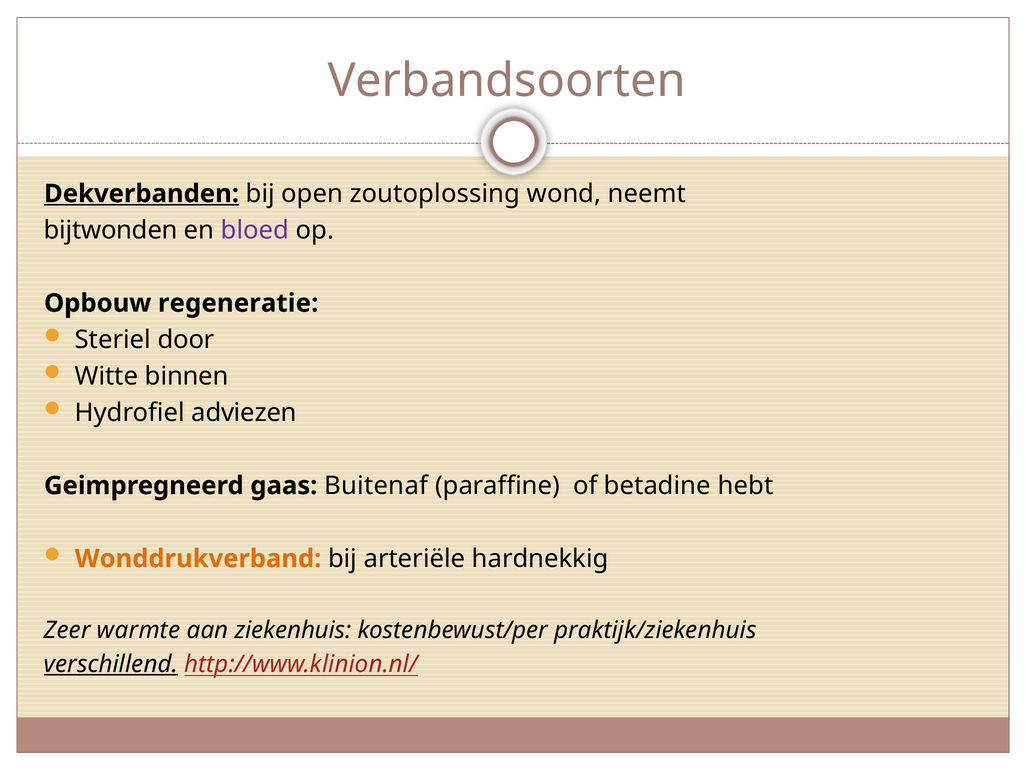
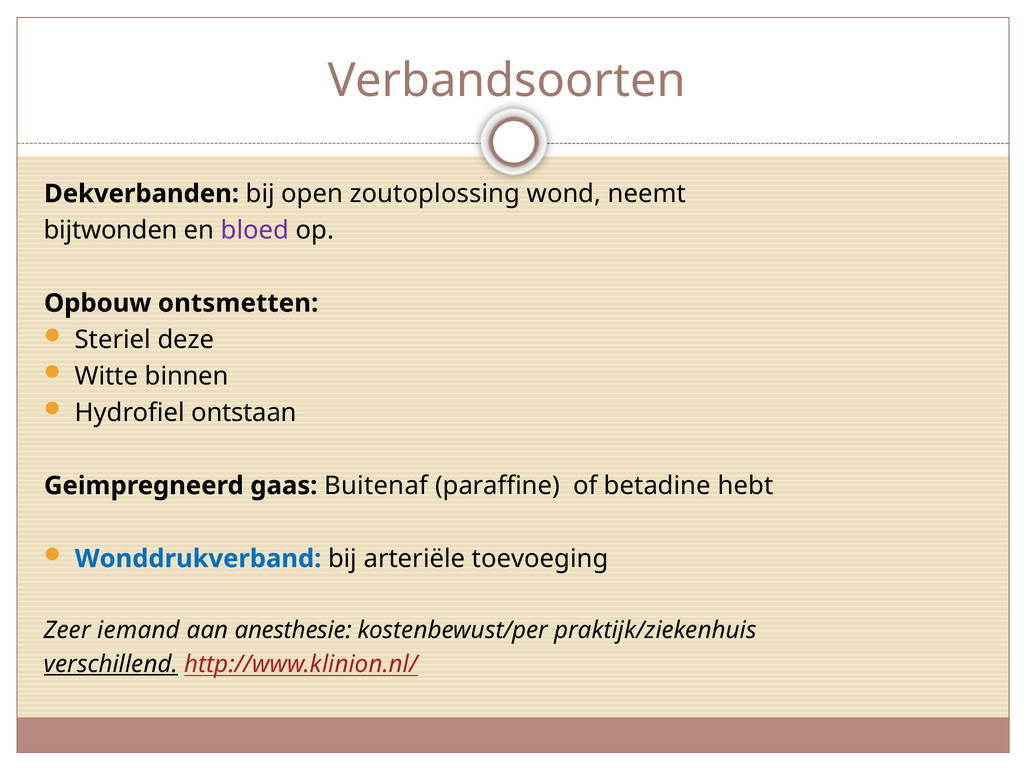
Dekverbanden underline: present -> none (142, 194)
regeneratie: regeneratie -> ontsmetten (238, 303)
door: door -> deze (186, 340)
adviezen: adviezen -> ontstaan (244, 413)
Wonddrukverband colour: orange -> blue (198, 559)
hardnekkig: hardnekkig -> toevoeging (540, 559)
warmte: warmte -> iemand (139, 630)
ziekenhuis: ziekenhuis -> anesthesie (293, 630)
